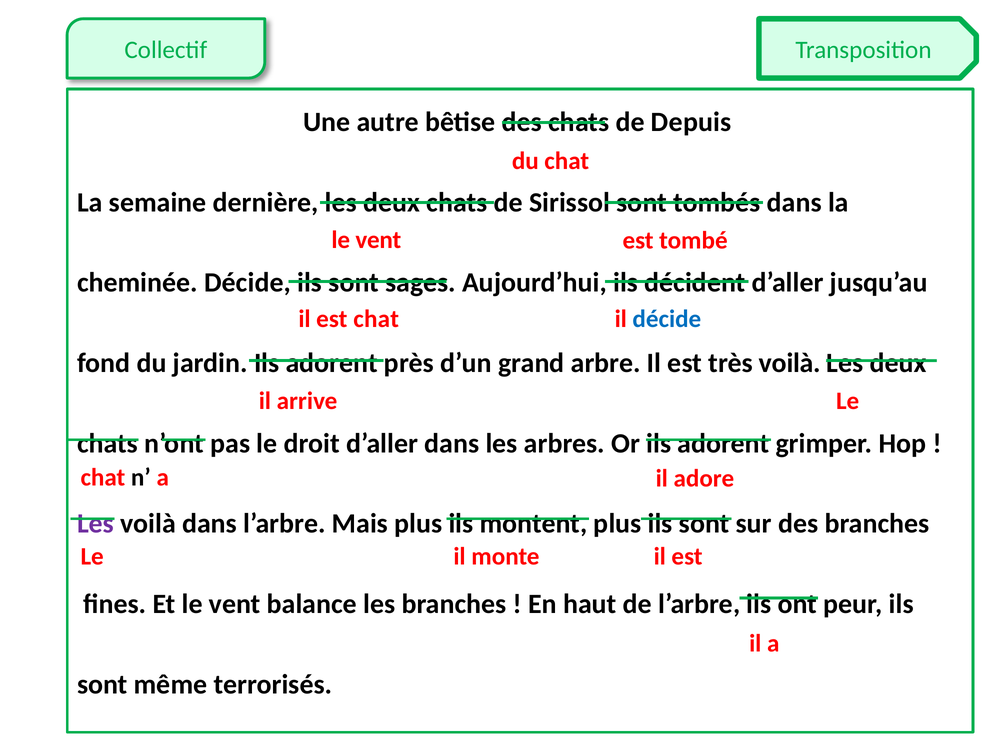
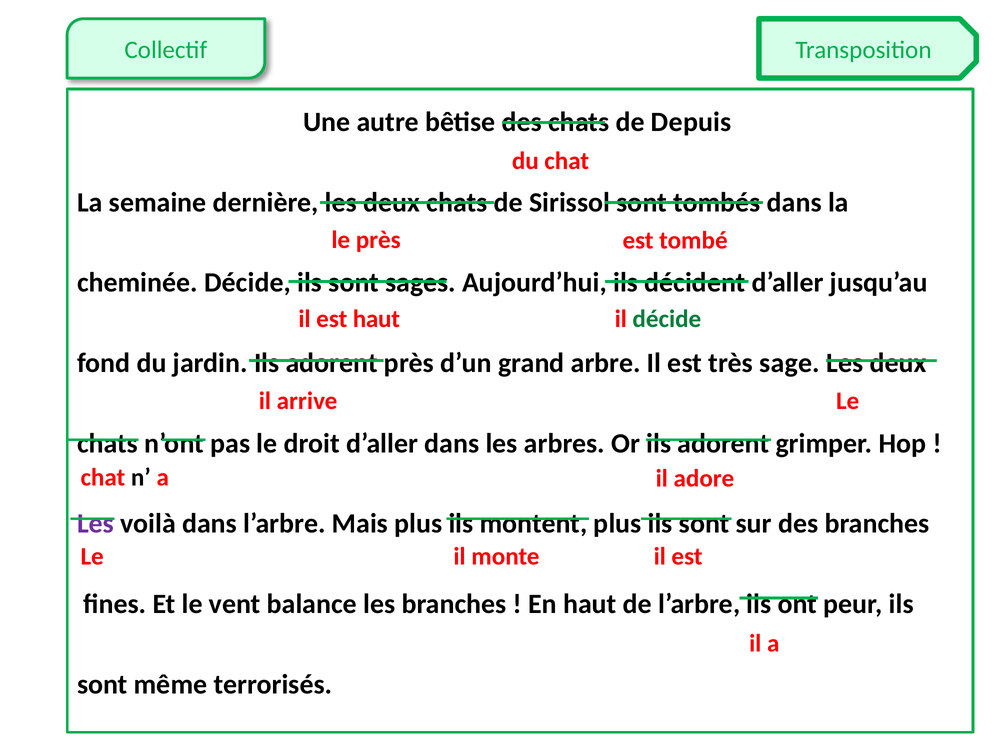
vent: vent -> près (378, 240)
est chat: chat -> haut (376, 319)
décide colour: blue -> green (667, 319)
très voilà: voilà -> sage (790, 363)
